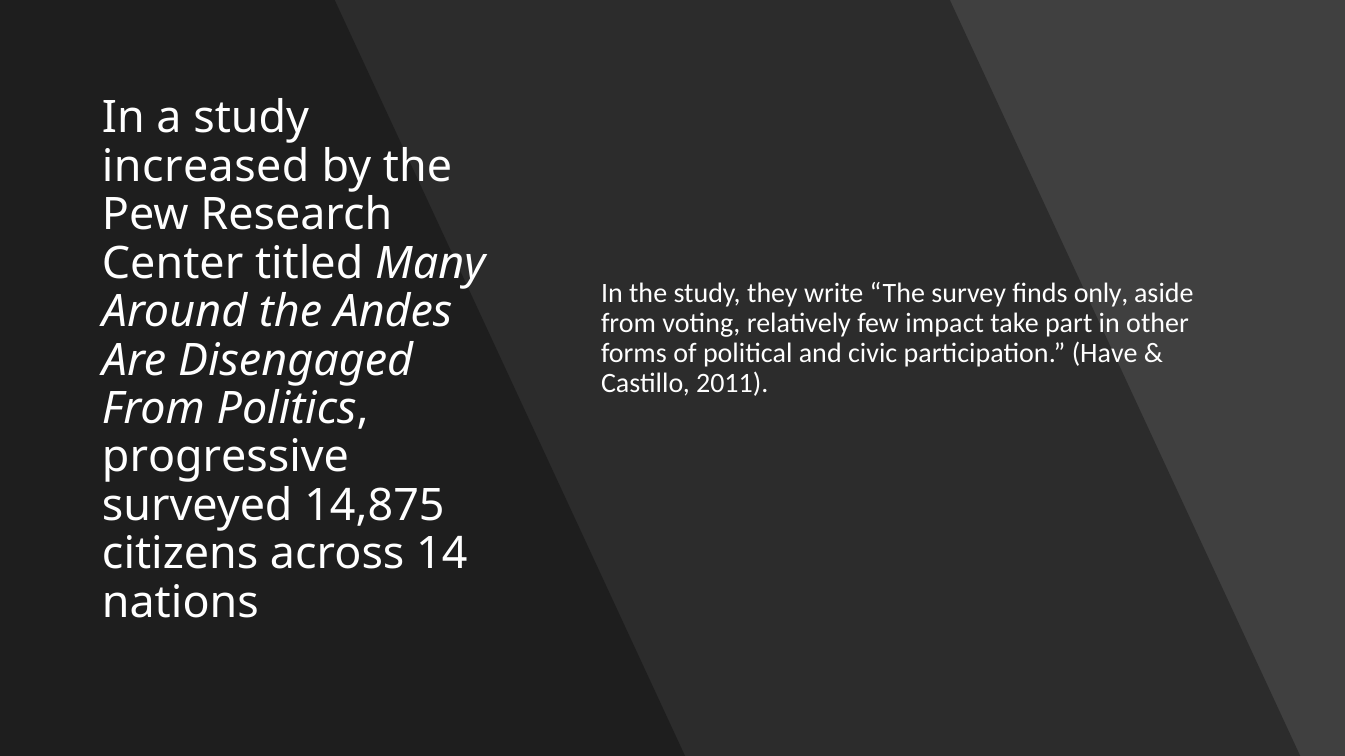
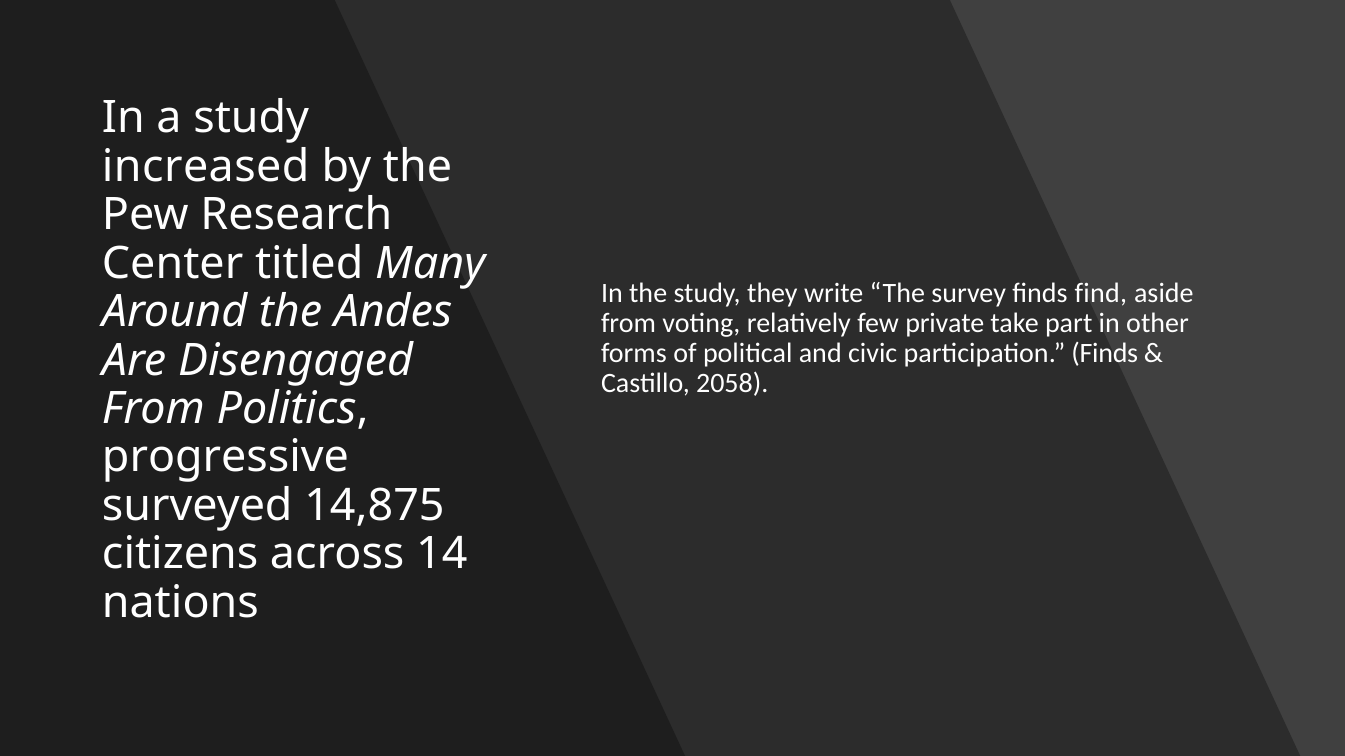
only: only -> find (1101, 293)
impact: impact -> private (945, 323)
participation Have: Have -> Finds (1105, 354)
2011: 2011 -> 2058 (732, 384)
